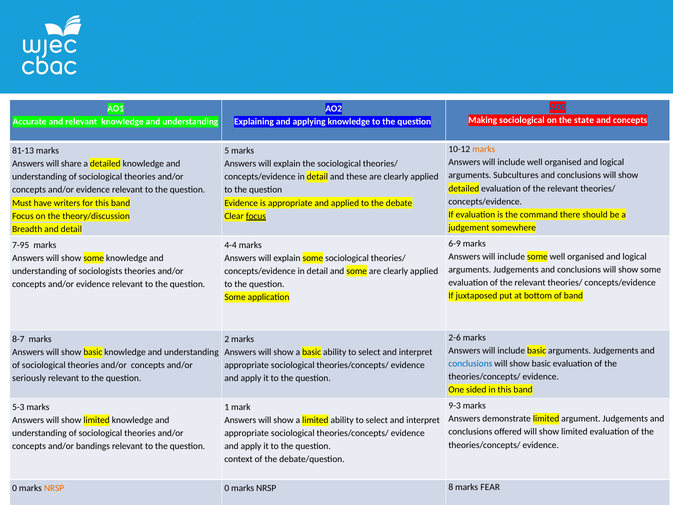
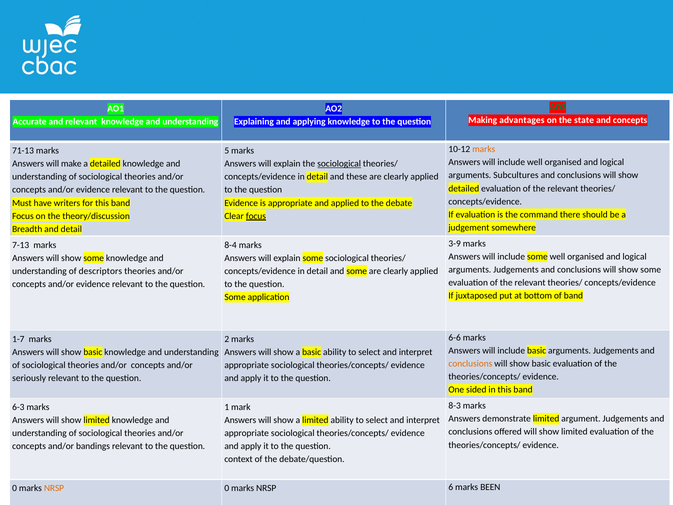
AO3 colour: blue -> green (558, 107)
Making sociological: sociological -> advantages (522, 120)
81-13: 81-13 -> 71-13 (23, 151)
share: share -> make (71, 164)
sociological underline: none -> present (339, 164)
6-9: 6-9 -> 3-9 (455, 243)
7-95: 7-95 -> 7-13 (21, 245)
4-4: 4-4 -> 8-4 (231, 245)
sociologists: sociologists -> descriptors (100, 271)
2-6: 2-6 -> 6-6 (455, 338)
8-7: 8-7 -> 1-7 (18, 339)
conclusions colour: blue -> orange (470, 364)
9-3: 9-3 -> 8-3 (455, 406)
5-3: 5-3 -> 6-3 (18, 407)
8: 8 -> 6 (451, 487)
FEAR: FEAR -> BEEN (490, 487)
